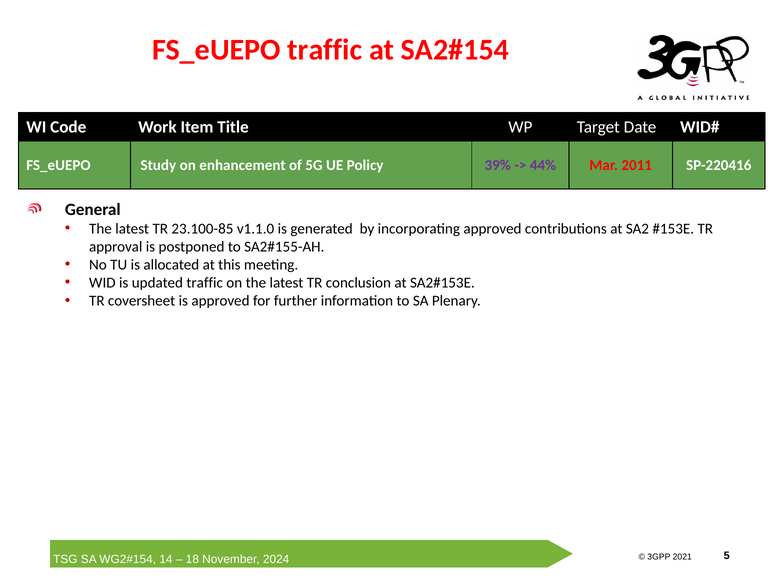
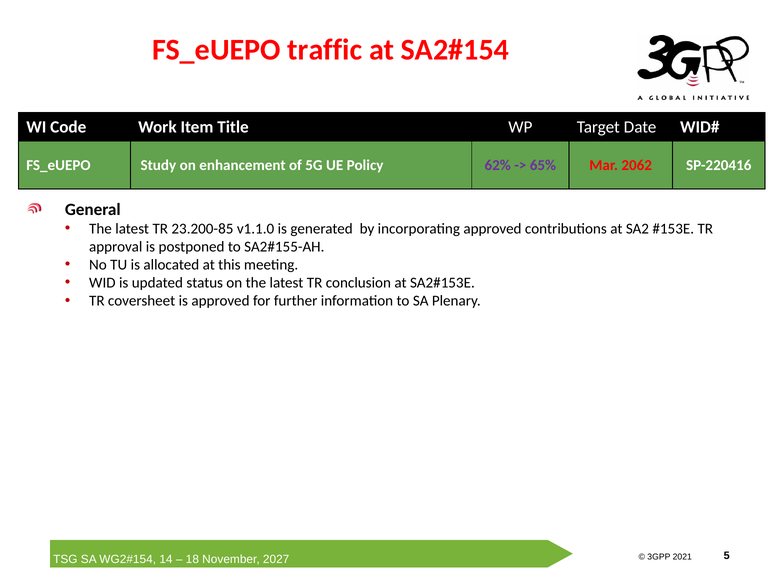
39%: 39% -> 62% (498, 165)
44%: 44% -> 65% (543, 165)
2011: 2011 -> 2062 (637, 165)
23.100-85: 23.100-85 -> 23.200-85 (202, 229)
updated traffic: traffic -> status (205, 283)
2024: 2024 -> 2027 (276, 559)
